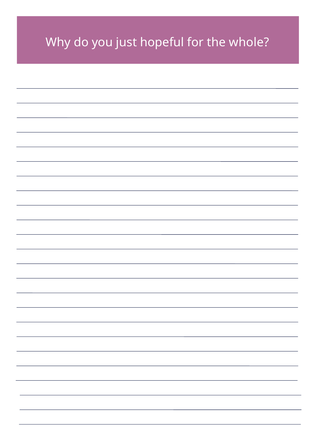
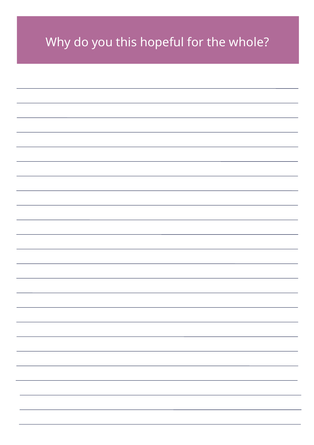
just: just -> this (126, 42)
